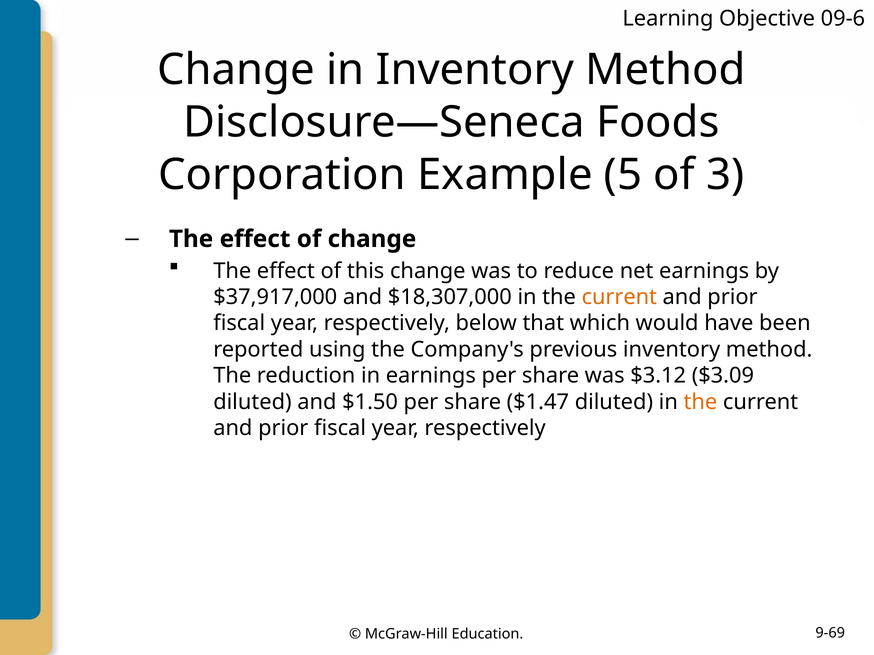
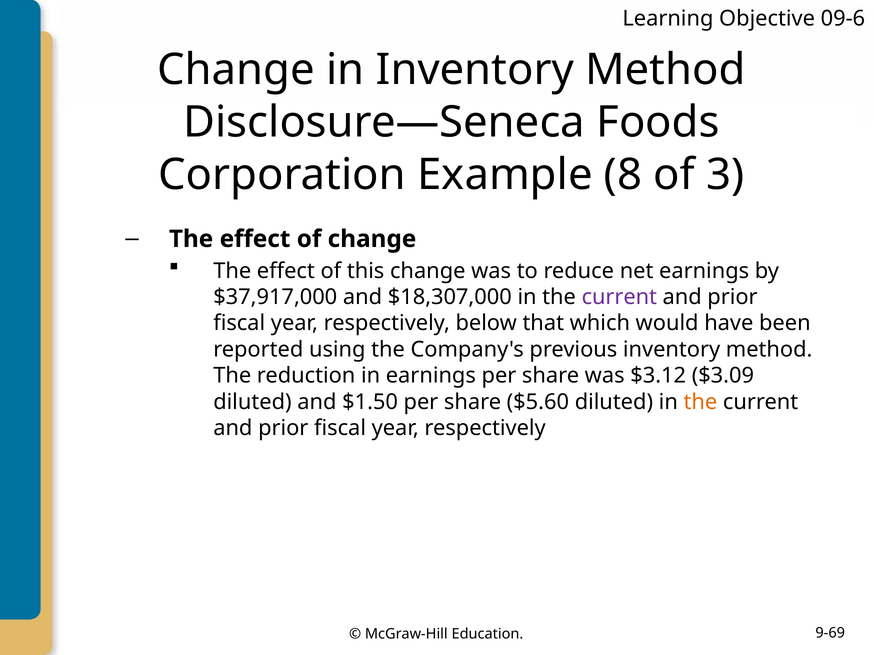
5: 5 -> 8 (623, 175)
current colour: orange -> purple (619, 297)
$1.47: $1.47 -> $5.60 (538, 402)
